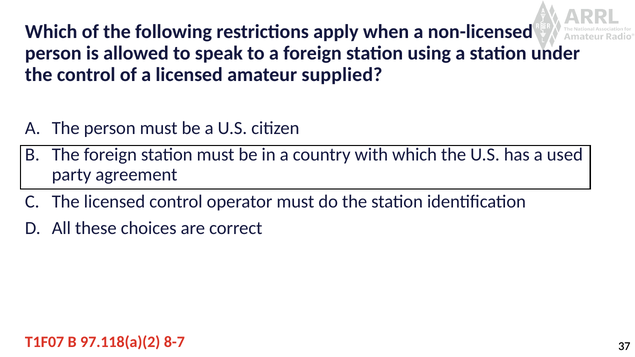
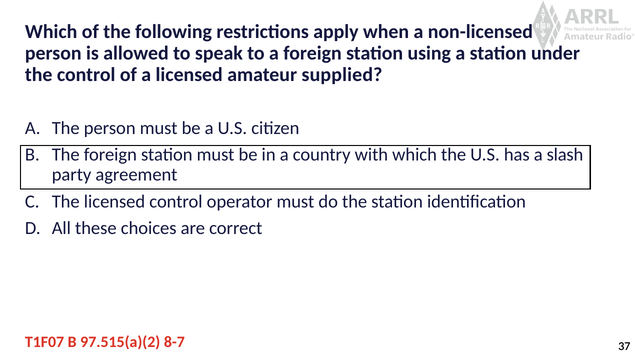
used: used -> slash (565, 155)
97.118(a)(2: 97.118(a)(2 -> 97.515(a)(2 (120, 342)
